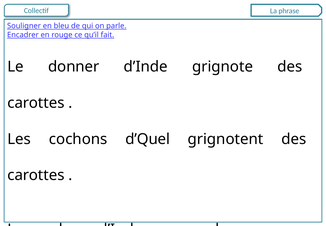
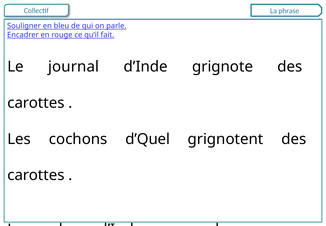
donner: donner -> journal (74, 67)
